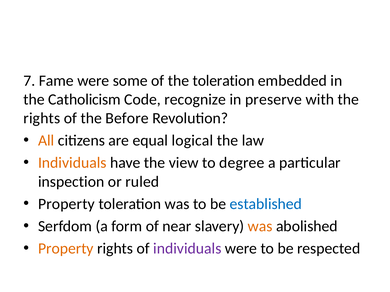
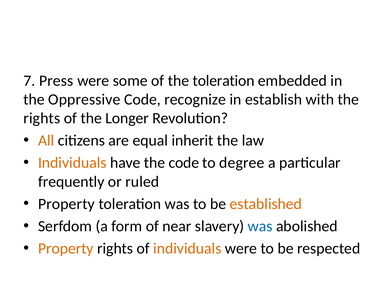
Fame: Fame -> Press (56, 81)
Catholicism: Catholicism -> Oppressive (84, 100)
preserve: preserve -> establish (274, 100)
Before: Before -> Longer (127, 118)
logical: logical -> inherit (193, 141)
the view: view -> code (184, 163)
inspection: inspection -> frequently (71, 182)
established colour: blue -> orange (266, 204)
was colour: orange -> blue (260, 227)
individuals colour: purple -> orange (187, 249)
